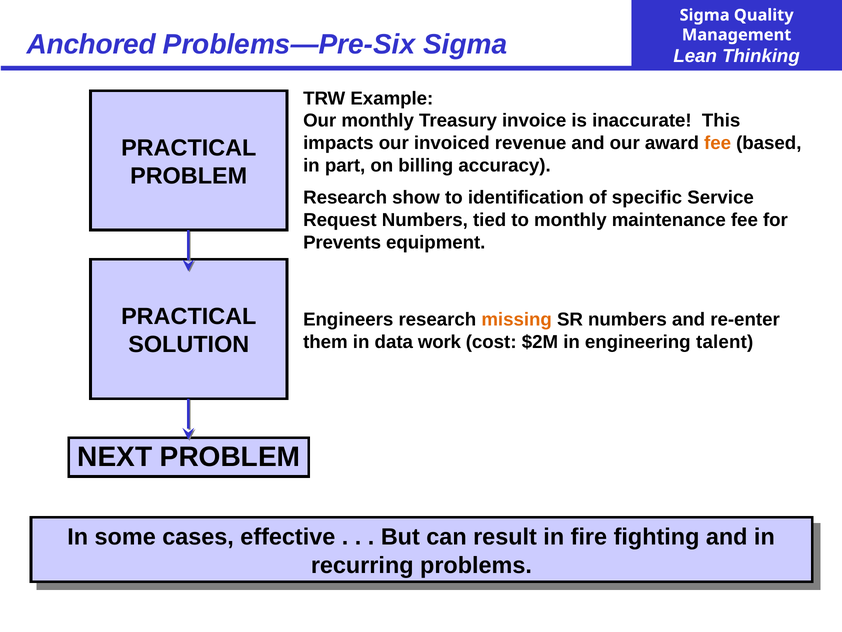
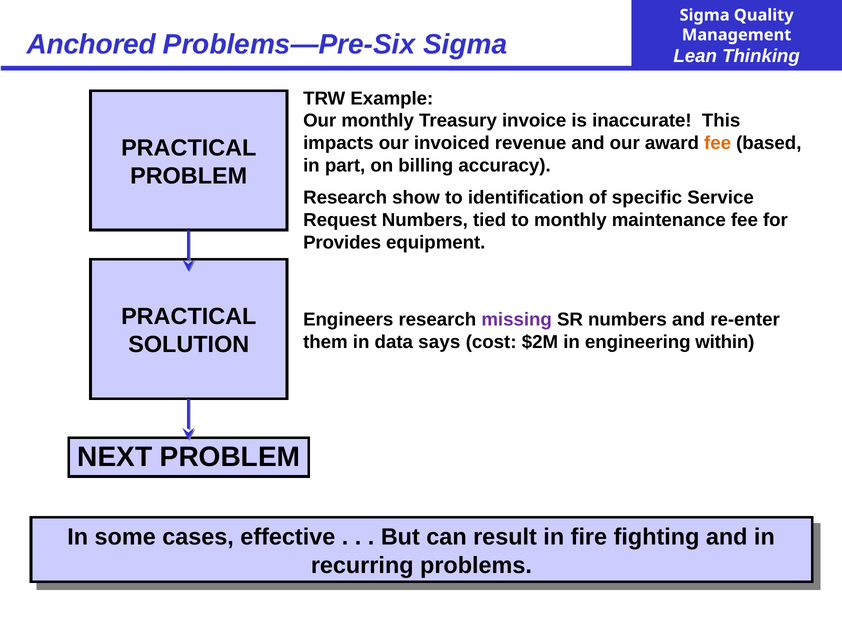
Prevents: Prevents -> Provides (342, 242)
missing colour: orange -> purple (517, 319)
work: work -> says (439, 342)
talent: talent -> within (725, 342)
